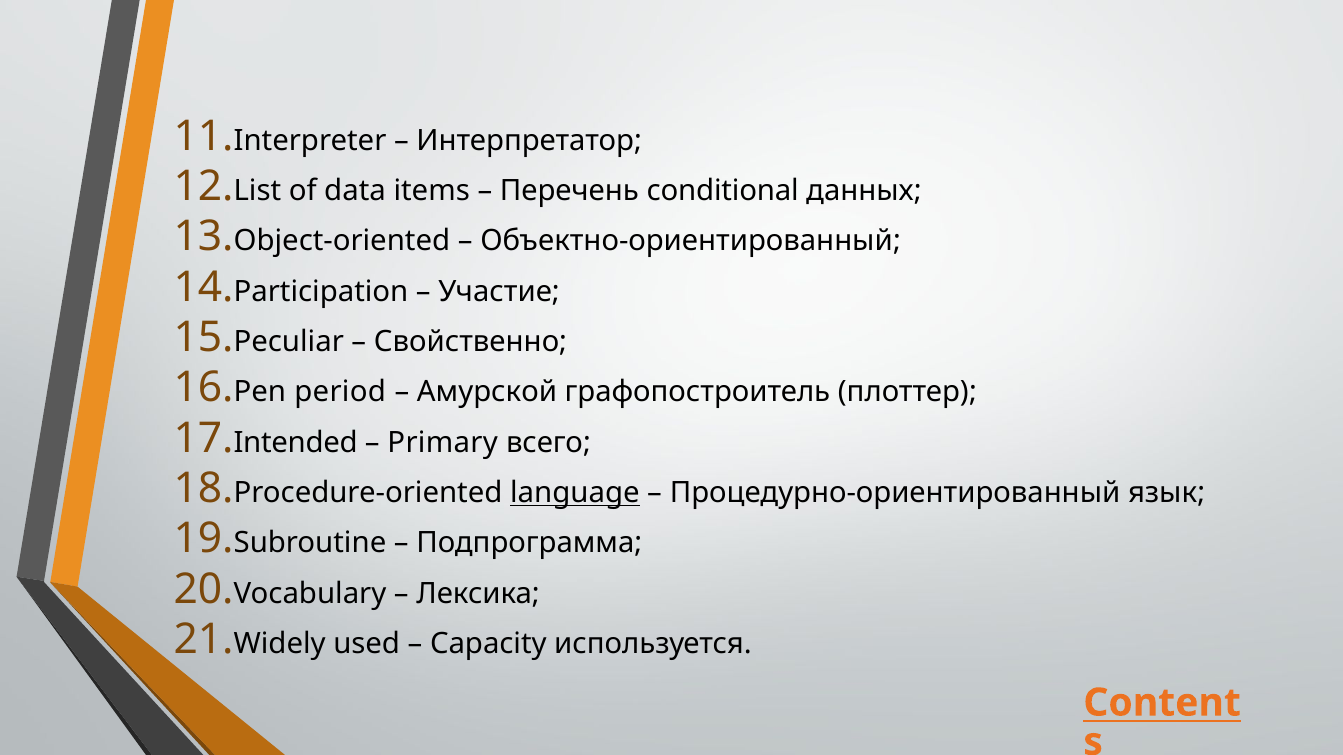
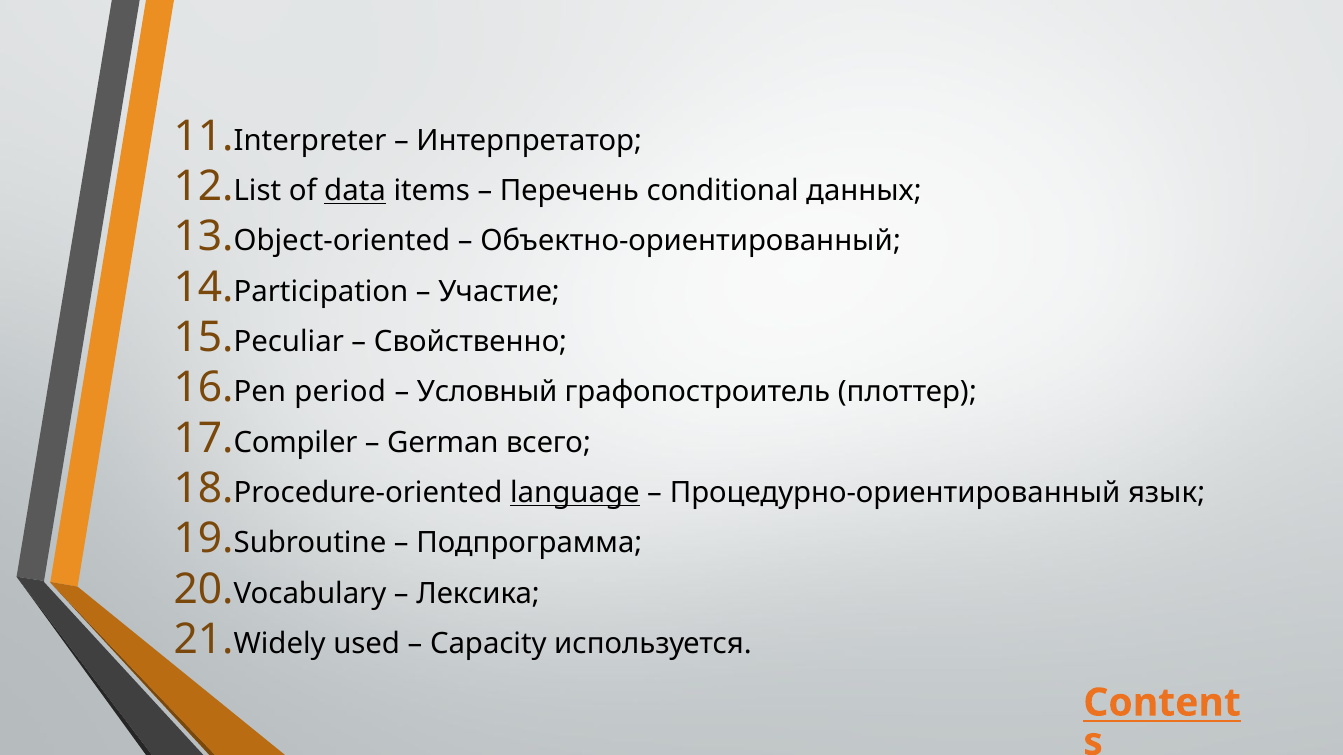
data underline: none -> present (355, 191)
Амурской: Амурской -> Условный (487, 392)
Intended: Intended -> Compiler (296, 443)
Primary: Primary -> German (443, 443)
